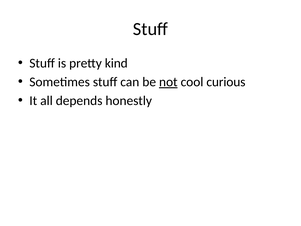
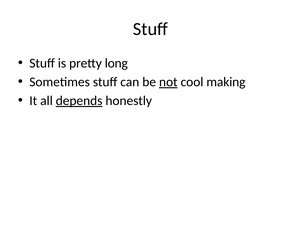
kind: kind -> long (116, 63)
curious: curious -> making (226, 82)
depends underline: none -> present (79, 101)
